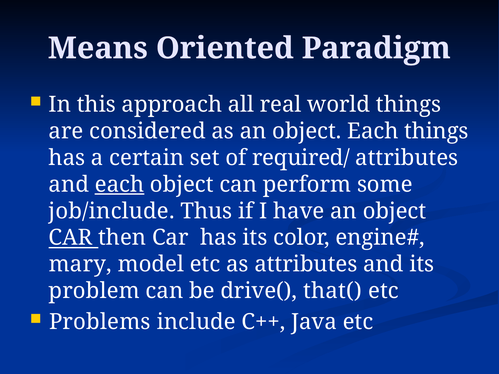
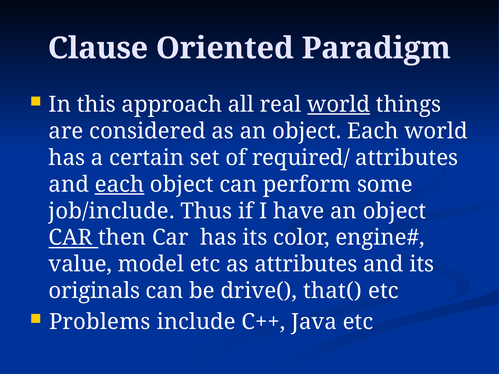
Means: Means -> Clause (98, 48)
world underline: none -> present (339, 105)
Each things: things -> world (436, 131)
mary: mary -> value (80, 264)
problem: problem -> originals (94, 291)
